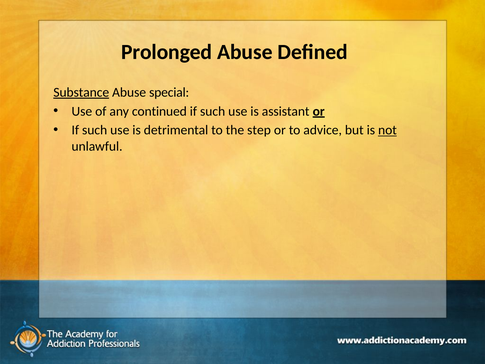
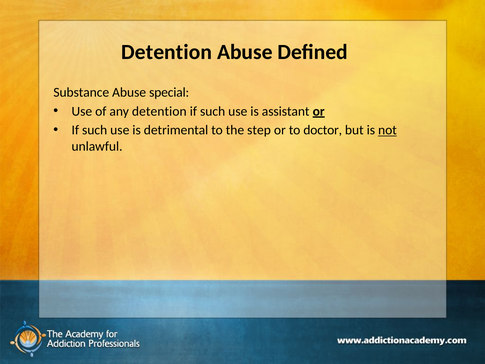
Prolonged: Prolonged -> Detention (167, 52)
Substance underline: present -> none (81, 92)
any continued: continued -> detention (159, 111)
advice: advice -> doctor (323, 130)
